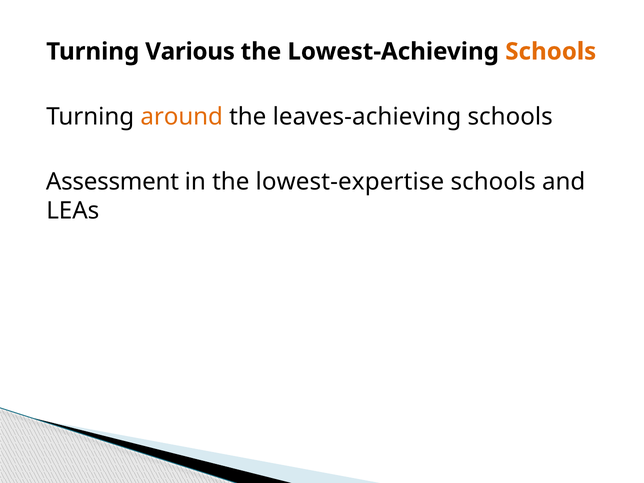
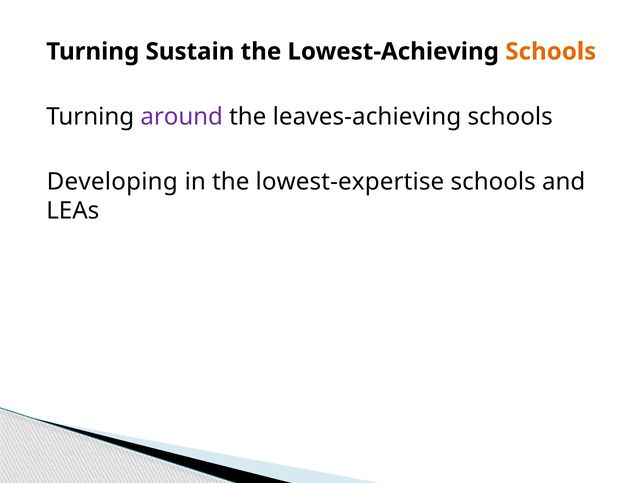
Various: Various -> Sustain (190, 52)
around colour: orange -> purple (182, 117)
Assessment: Assessment -> Developing (112, 182)
